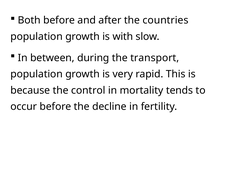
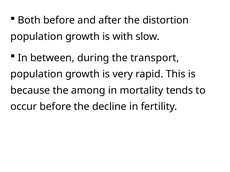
countries: countries -> distortion (166, 20)
control: control -> among (88, 91)
